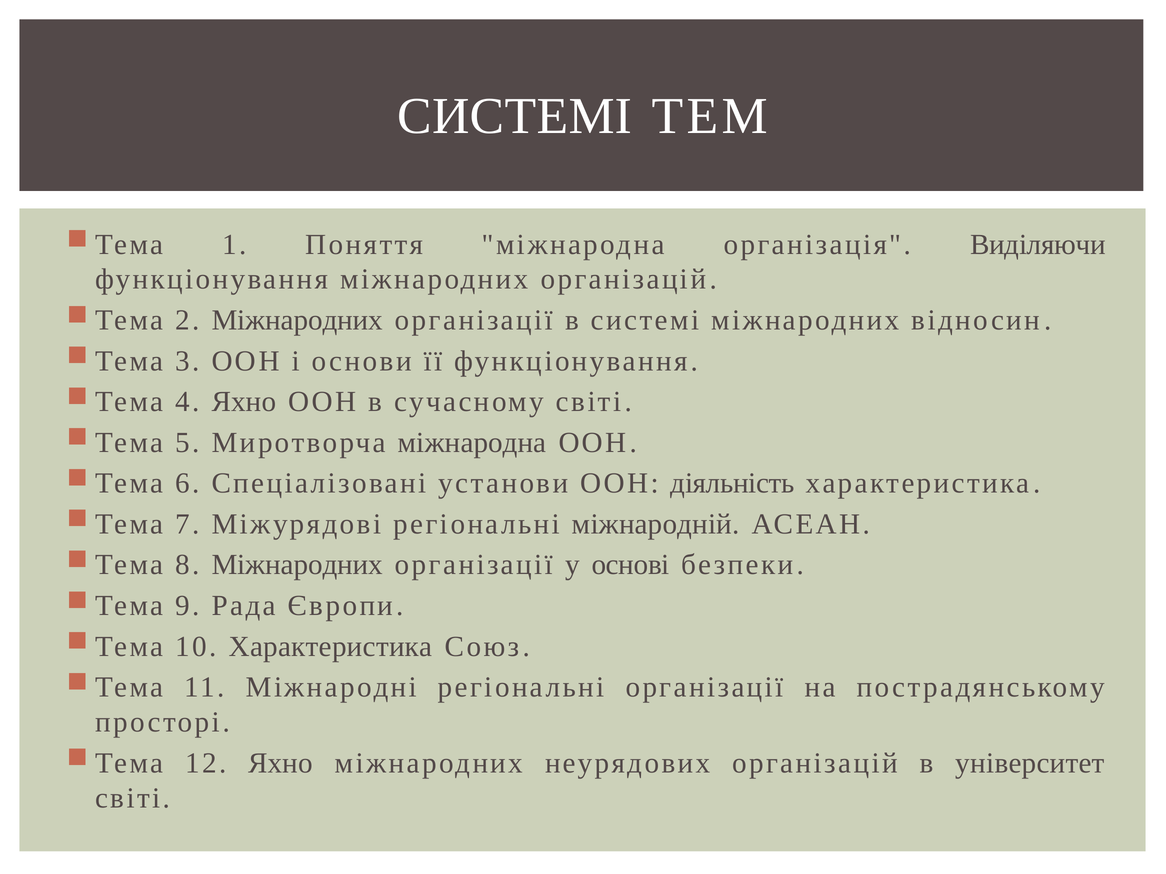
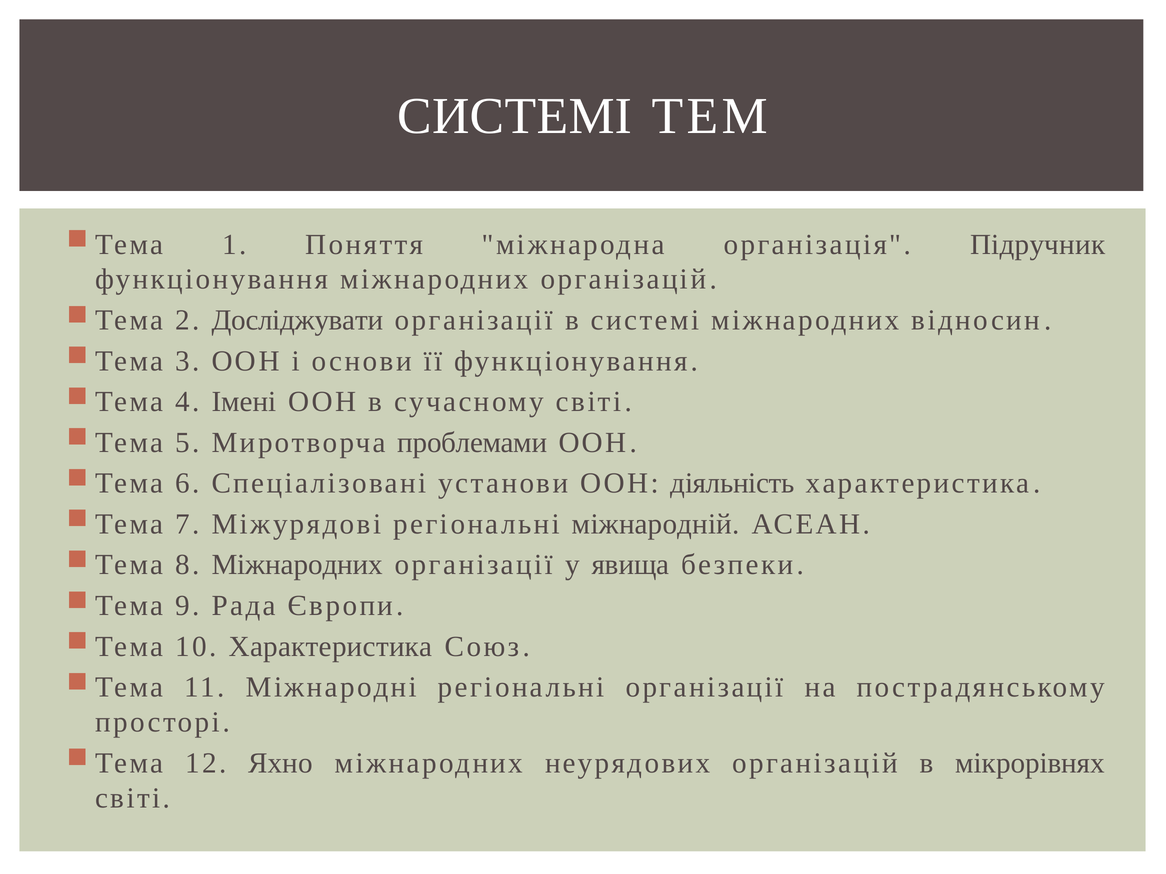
Виділяючи: Виділяючи -> Підручник (1038, 245)
2 Міжнародних: Міжнародних -> Досліджувати (297, 320)
4 Яхно: Яхно -> Імені (244, 402)
Миротворча міжнародна: міжнародна -> проблемами (472, 443)
основі: основі -> явища (630, 565)
університет: університет -> мікрорівнях (1030, 763)
